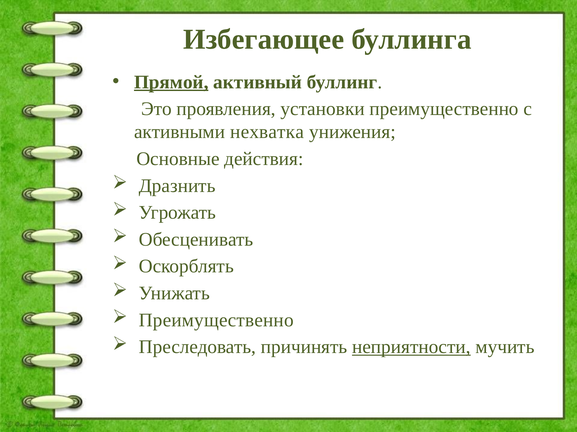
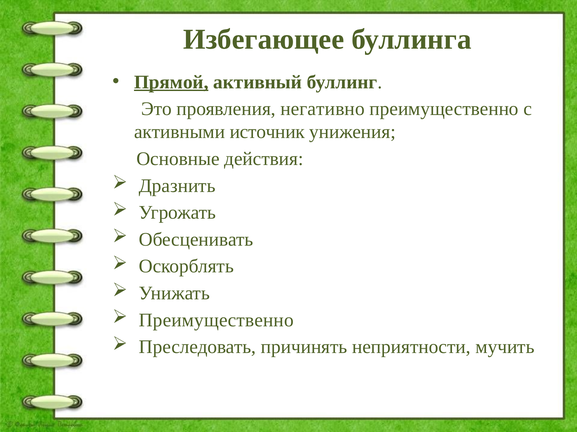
установки: установки -> негативно (323, 109)
нехватка: нехватка -> источник (267, 132)
неприятности underline: present -> none (411, 348)
